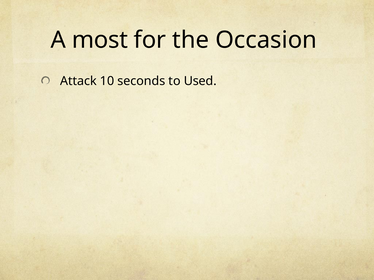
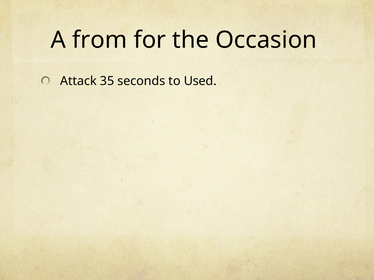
most: most -> from (100, 40)
10: 10 -> 35 (107, 81)
